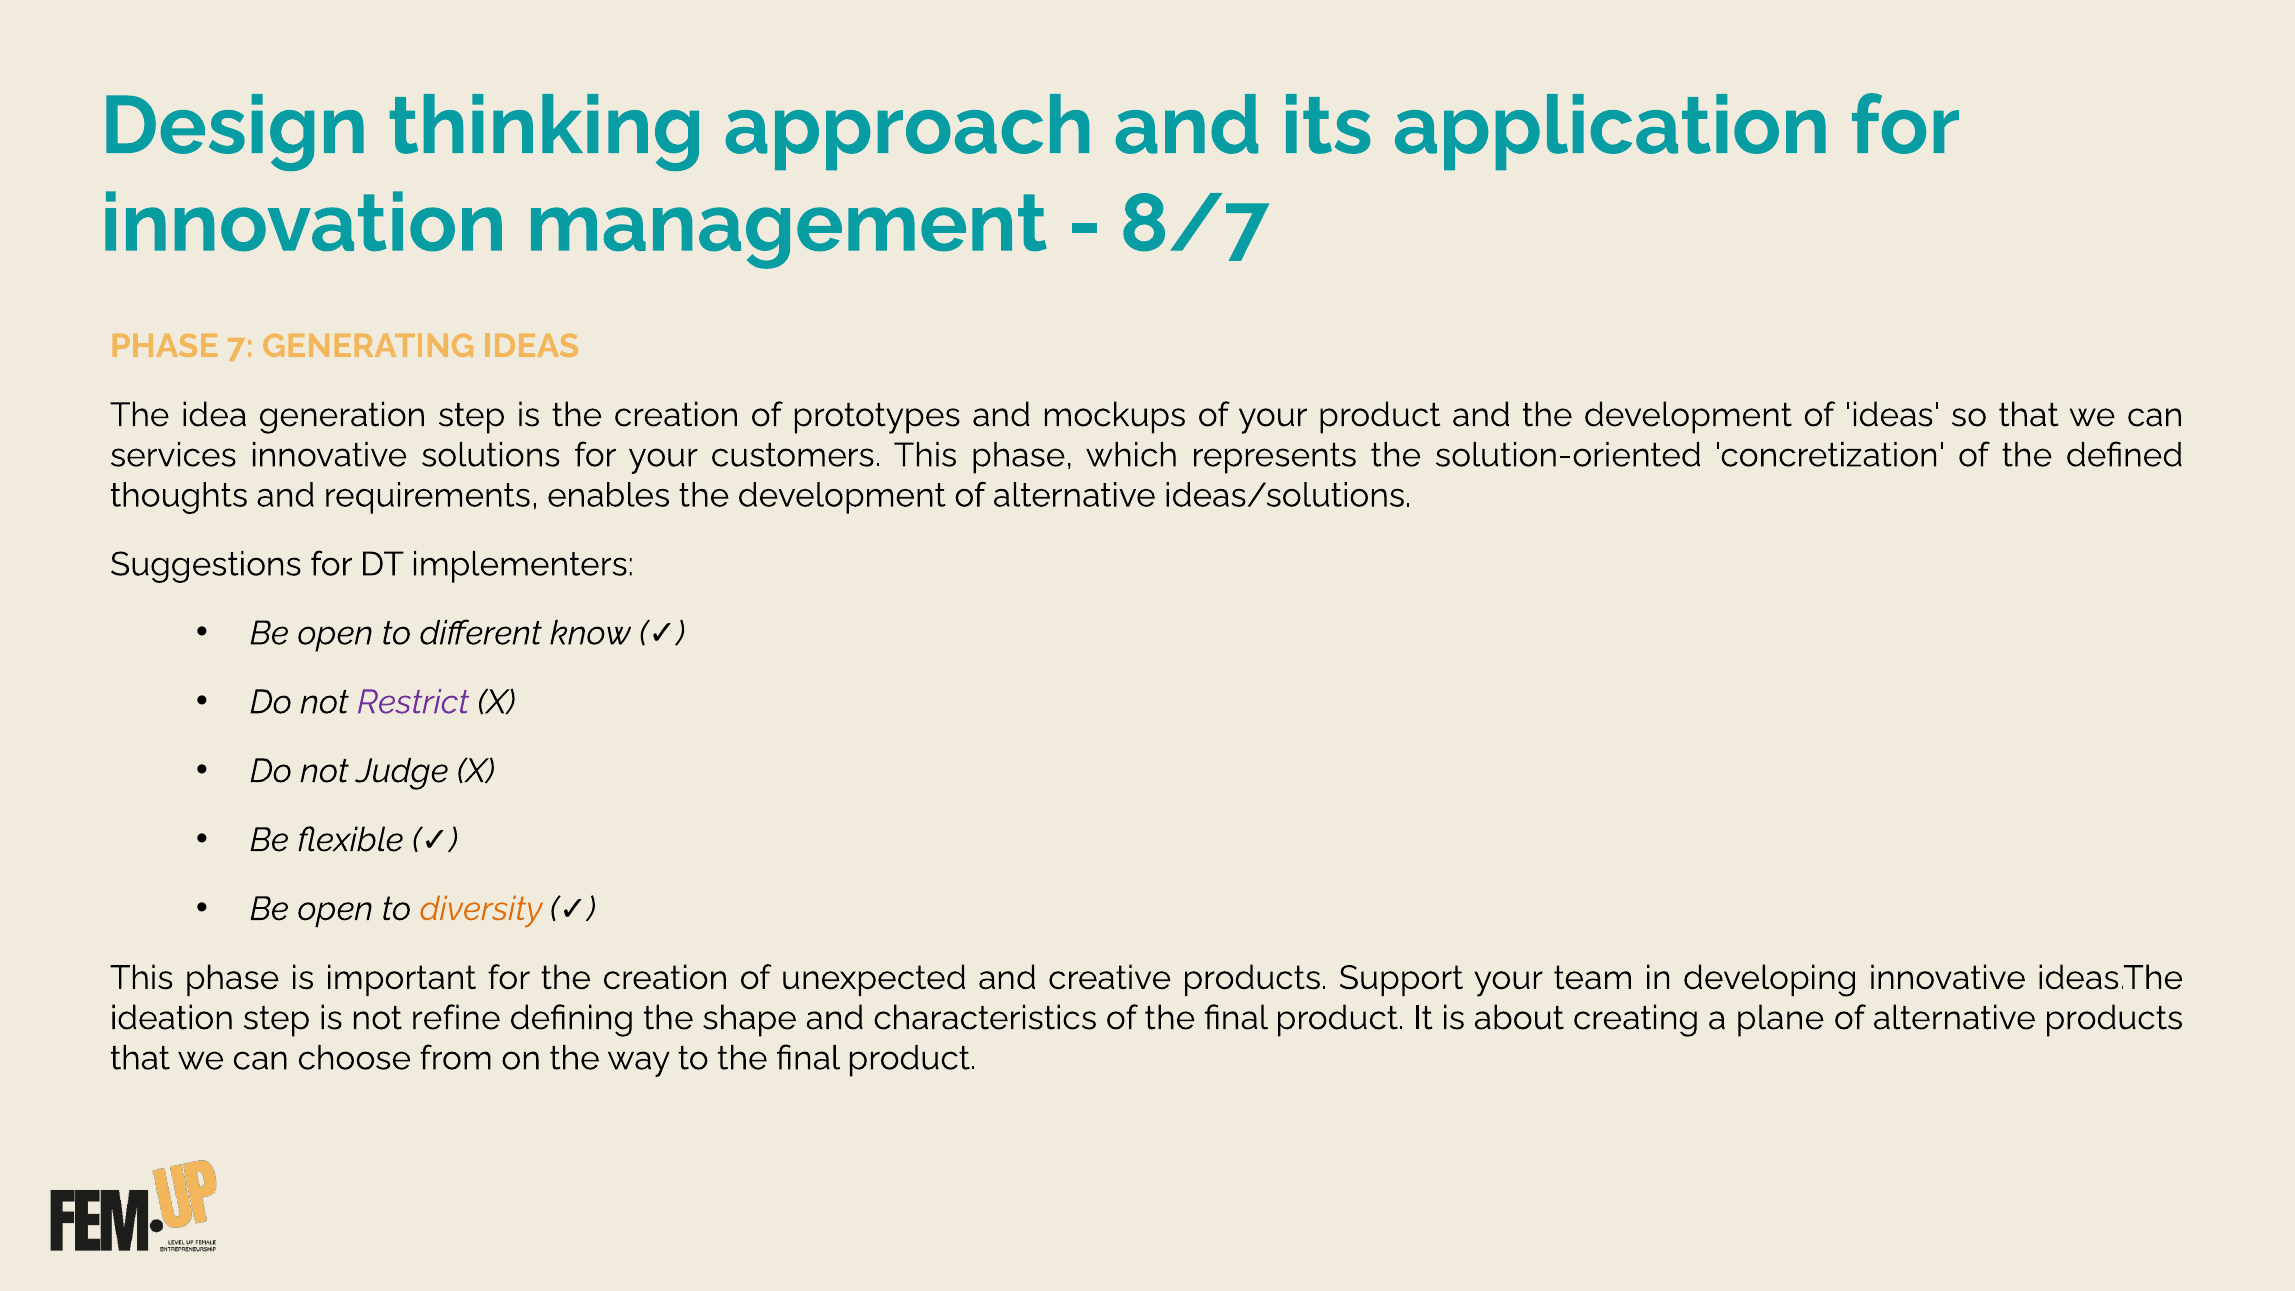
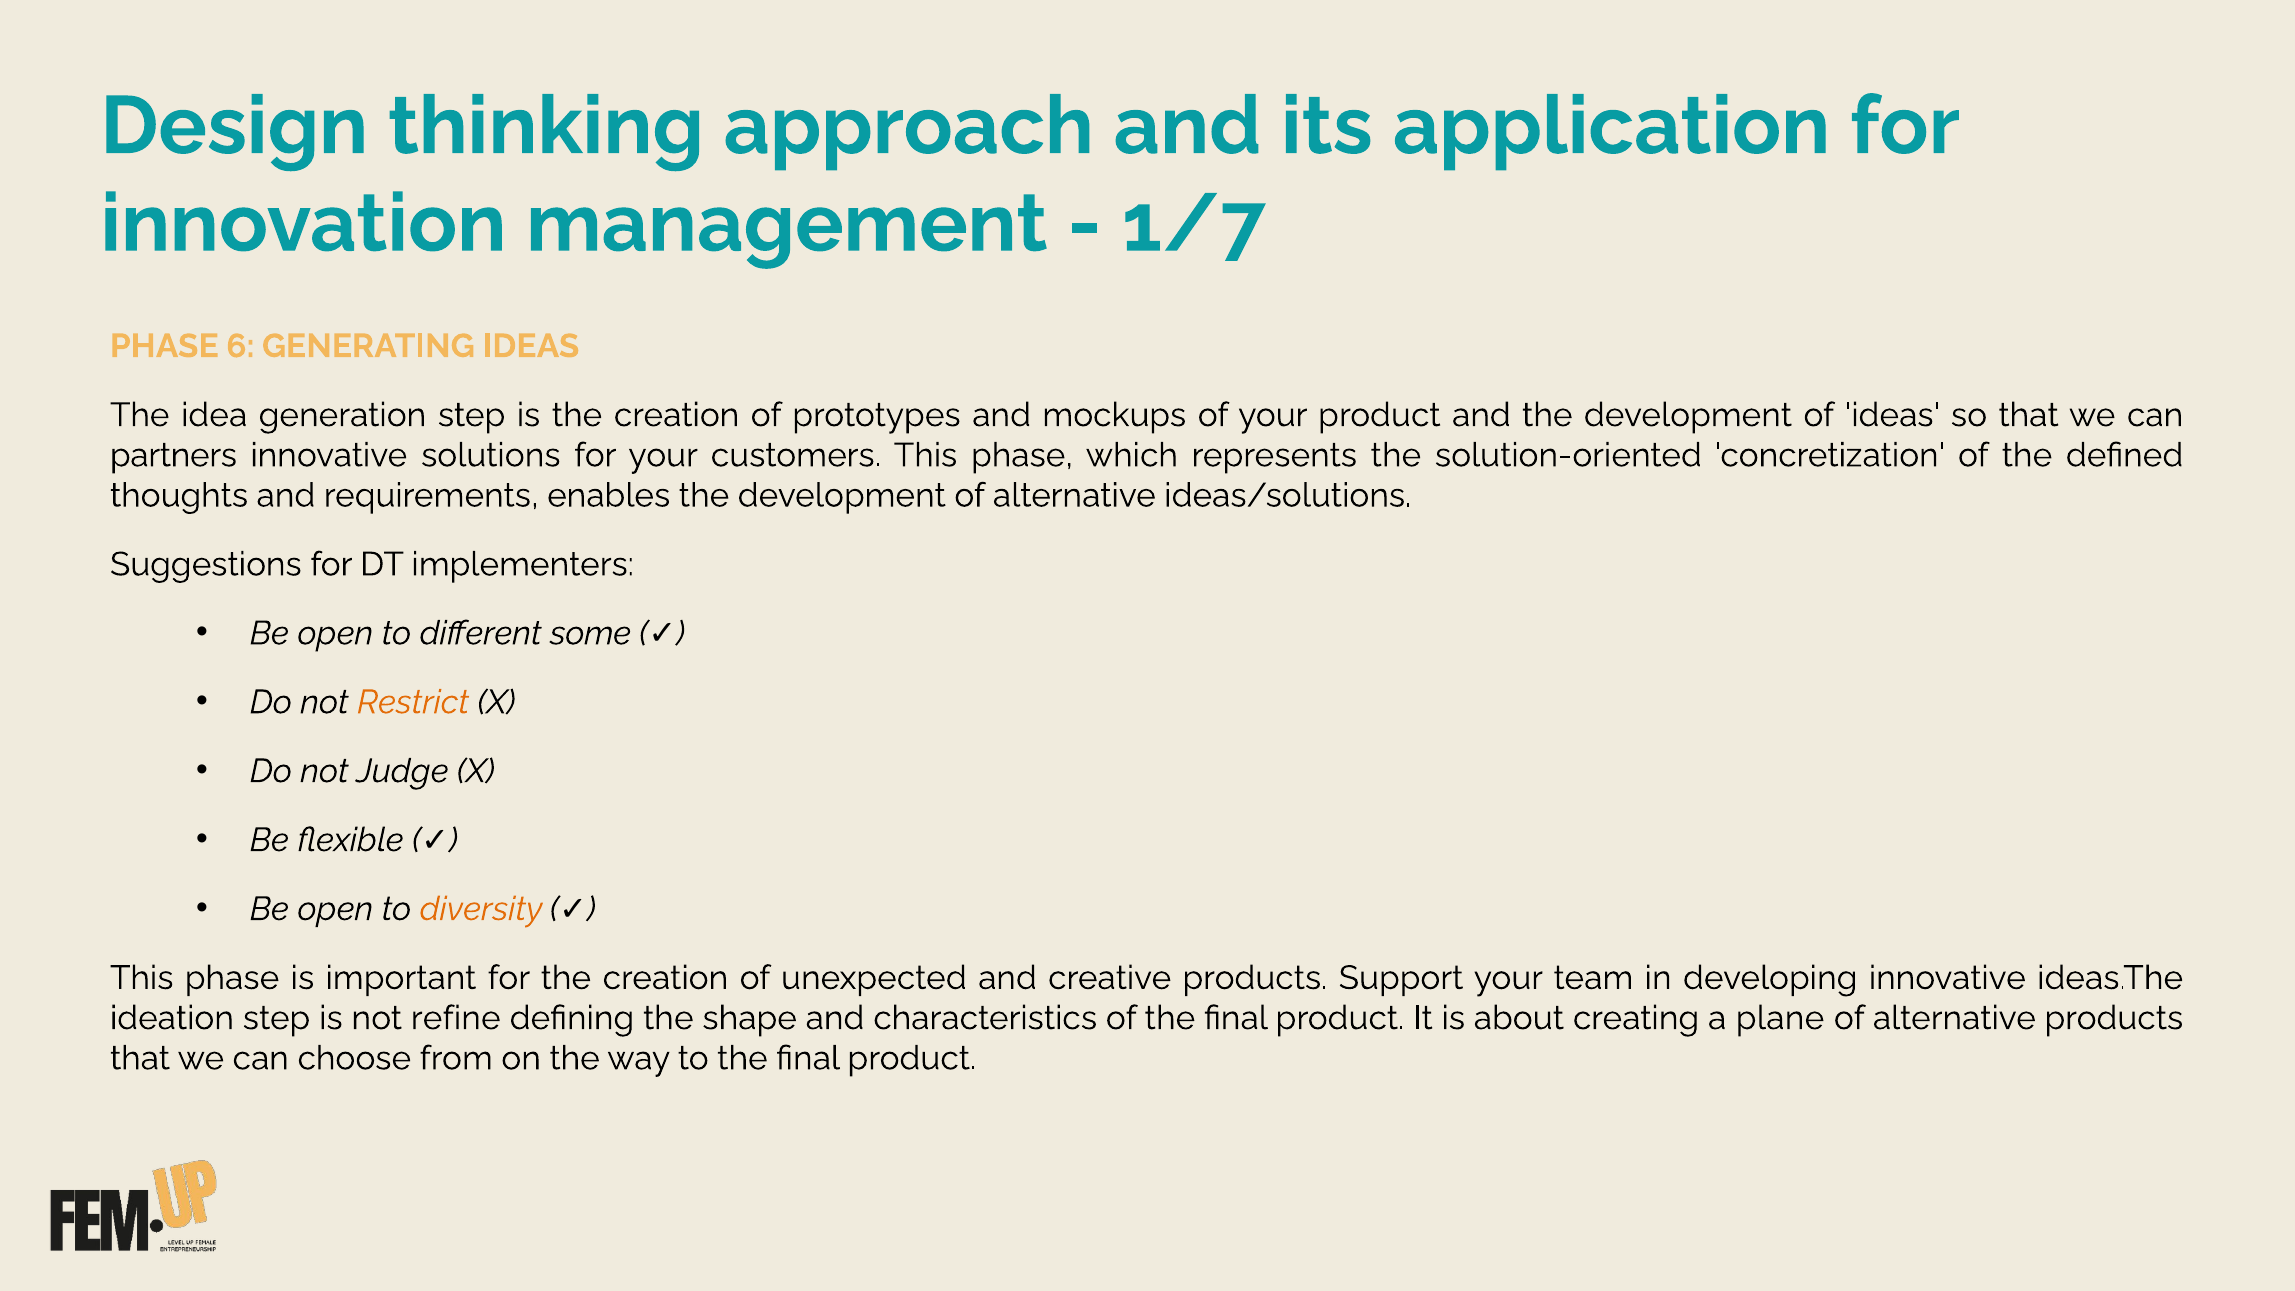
8/7: 8/7 -> 1/7 (1194, 224)
7: 7 -> 6 (240, 346)
services: services -> partners (173, 455)
know: know -> some (591, 633)
Restrict colour: purple -> orange (413, 702)
